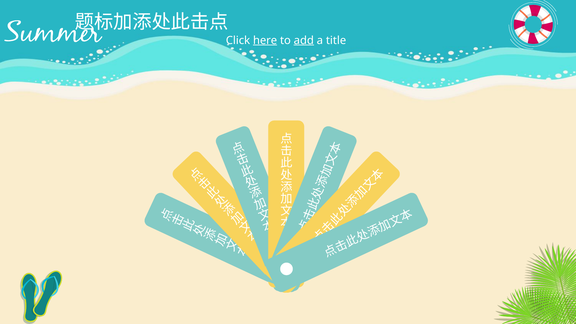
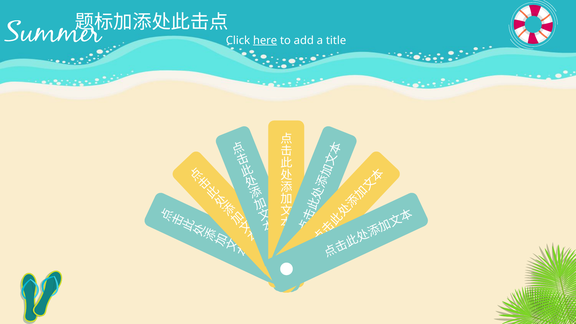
add underline: present -> none (304, 40)
